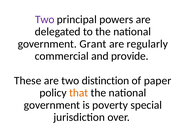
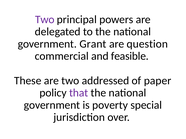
regularly: regularly -> question (147, 44)
provide: provide -> feasible (130, 56)
distinction: distinction -> addressed (105, 81)
that colour: orange -> purple (79, 93)
